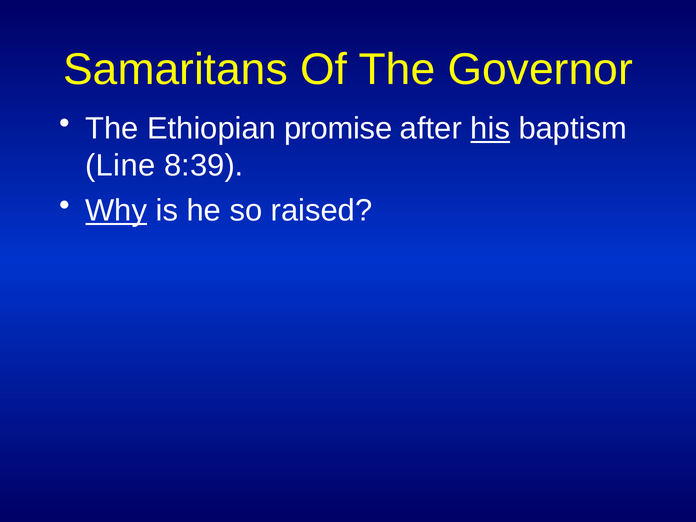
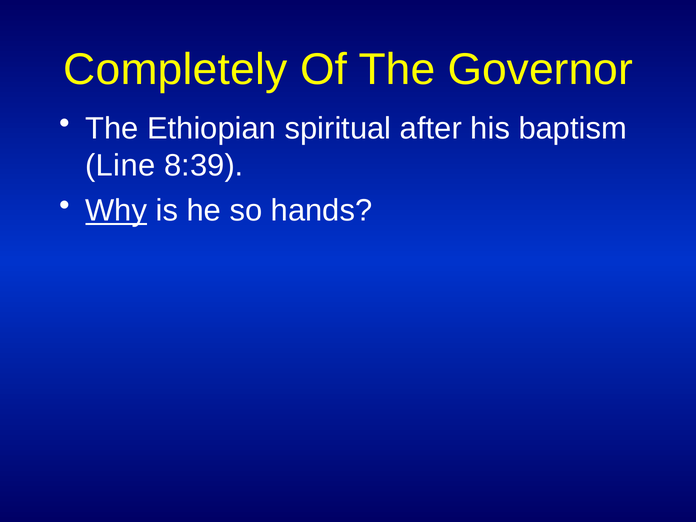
Samaritans: Samaritans -> Completely (175, 70)
promise: promise -> spiritual (338, 129)
his underline: present -> none (490, 129)
raised: raised -> hands (322, 211)
